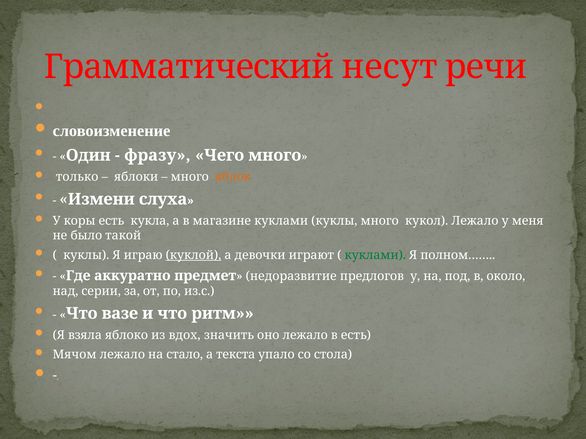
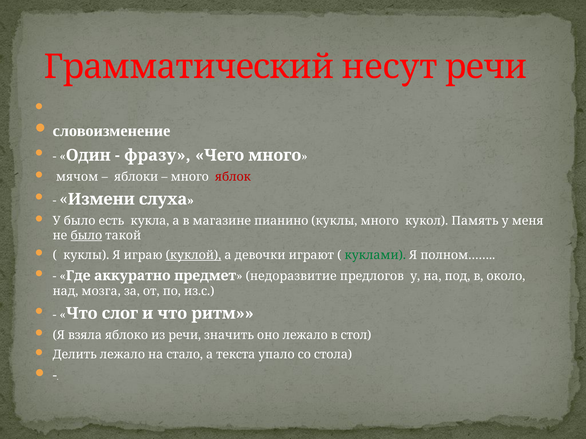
только: только -> мячом (77, 177)
яблок colour: orange -> red (233, 177)
У коры: коры -> было (80, 221)
магазине куклами: куклами -> пианино (281, 221)
кукол Лежало: Лежало -> Память (475, 221)
было underline: none -> present (86, 236)
серии: серии -> мозга (101, 291)
вазе: вазе -> слог (120, 314)
из вдох: вдох -> речи (185, 335)
в есть: есть -> стол (356, 335)
Мячом: Мячом -> Делить (75, 355)
